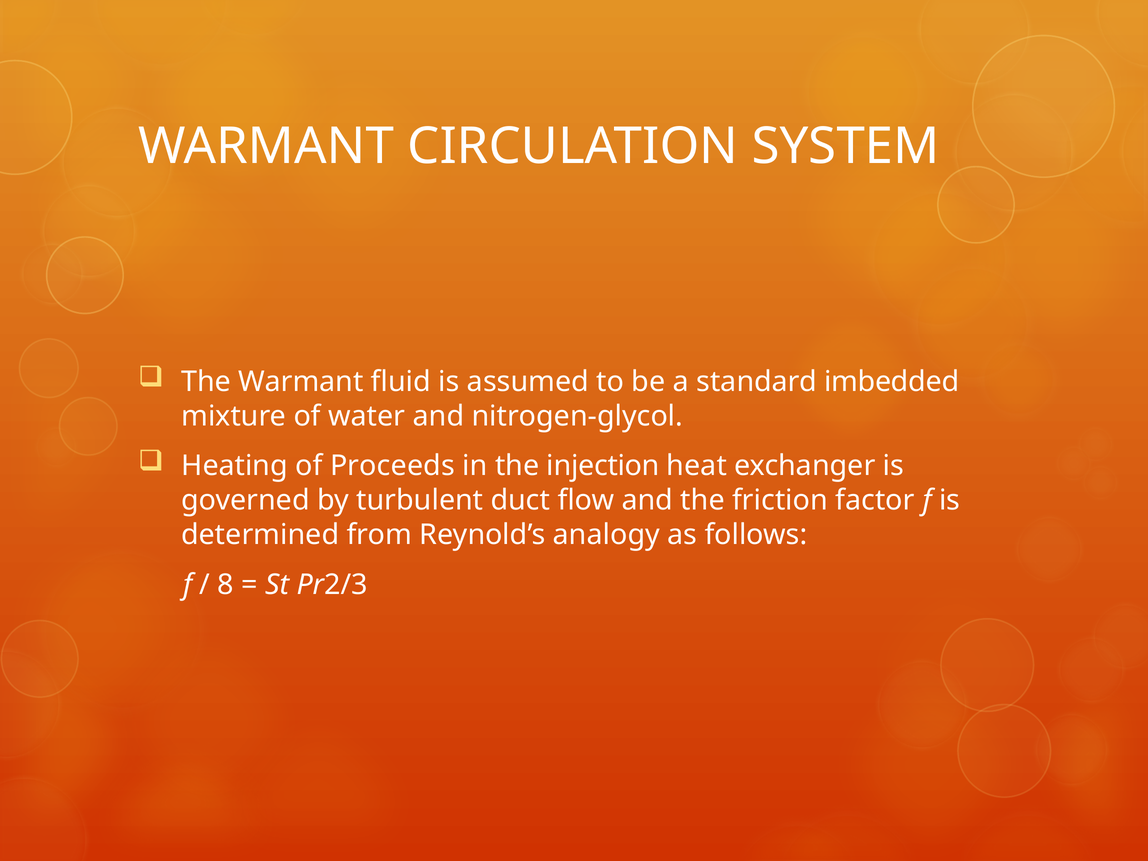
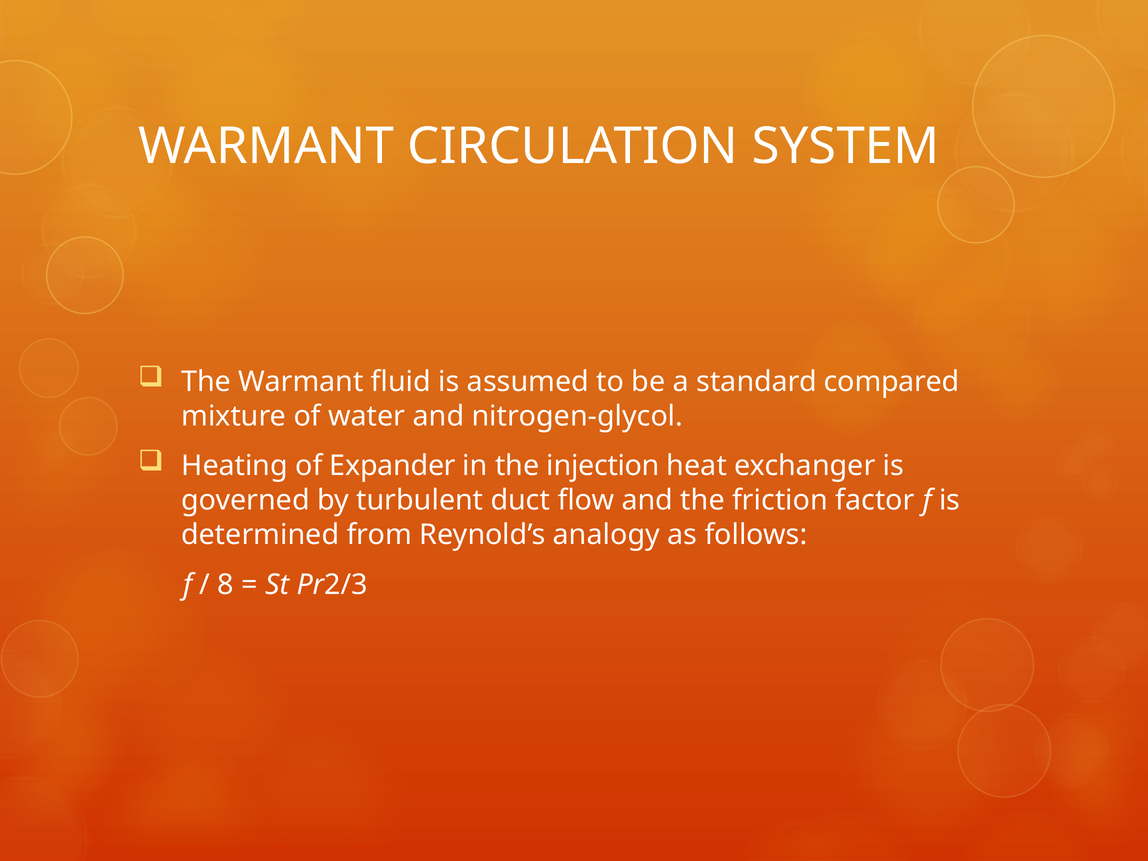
imbedded: imbedded -> compared (892, 382)
Proceeds: Proceeds -> Expander (393, 466)
